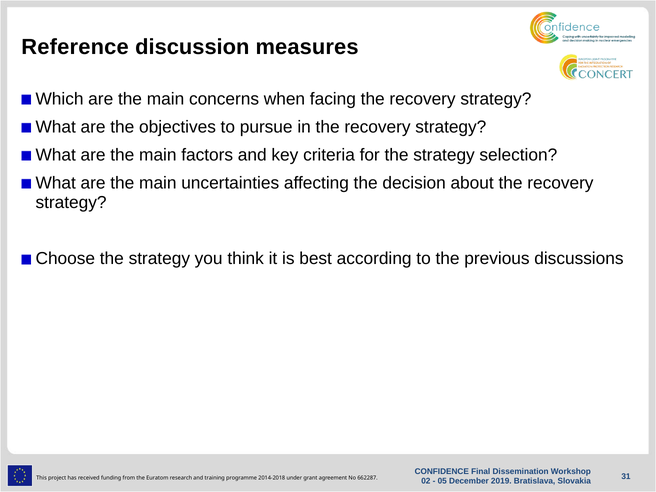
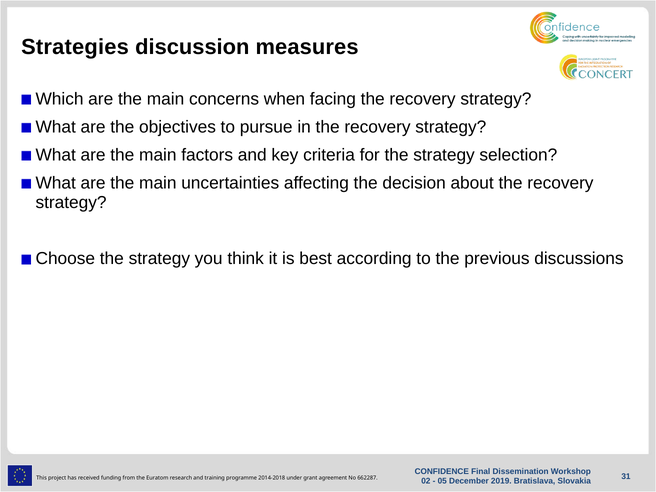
Reference: Reference -> Strategies (75, 47)
